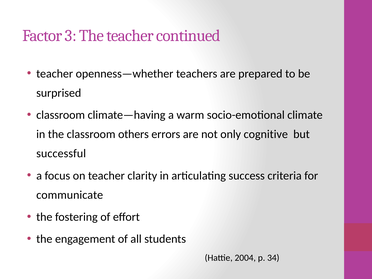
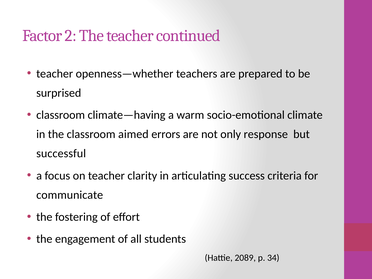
3: 3 -> 2 (71, 36)
others: others -> aimed (133, 134)
cognitive: cognitive -> response (266, 134)
2004: 2004 -> 2089 (245, 258)
